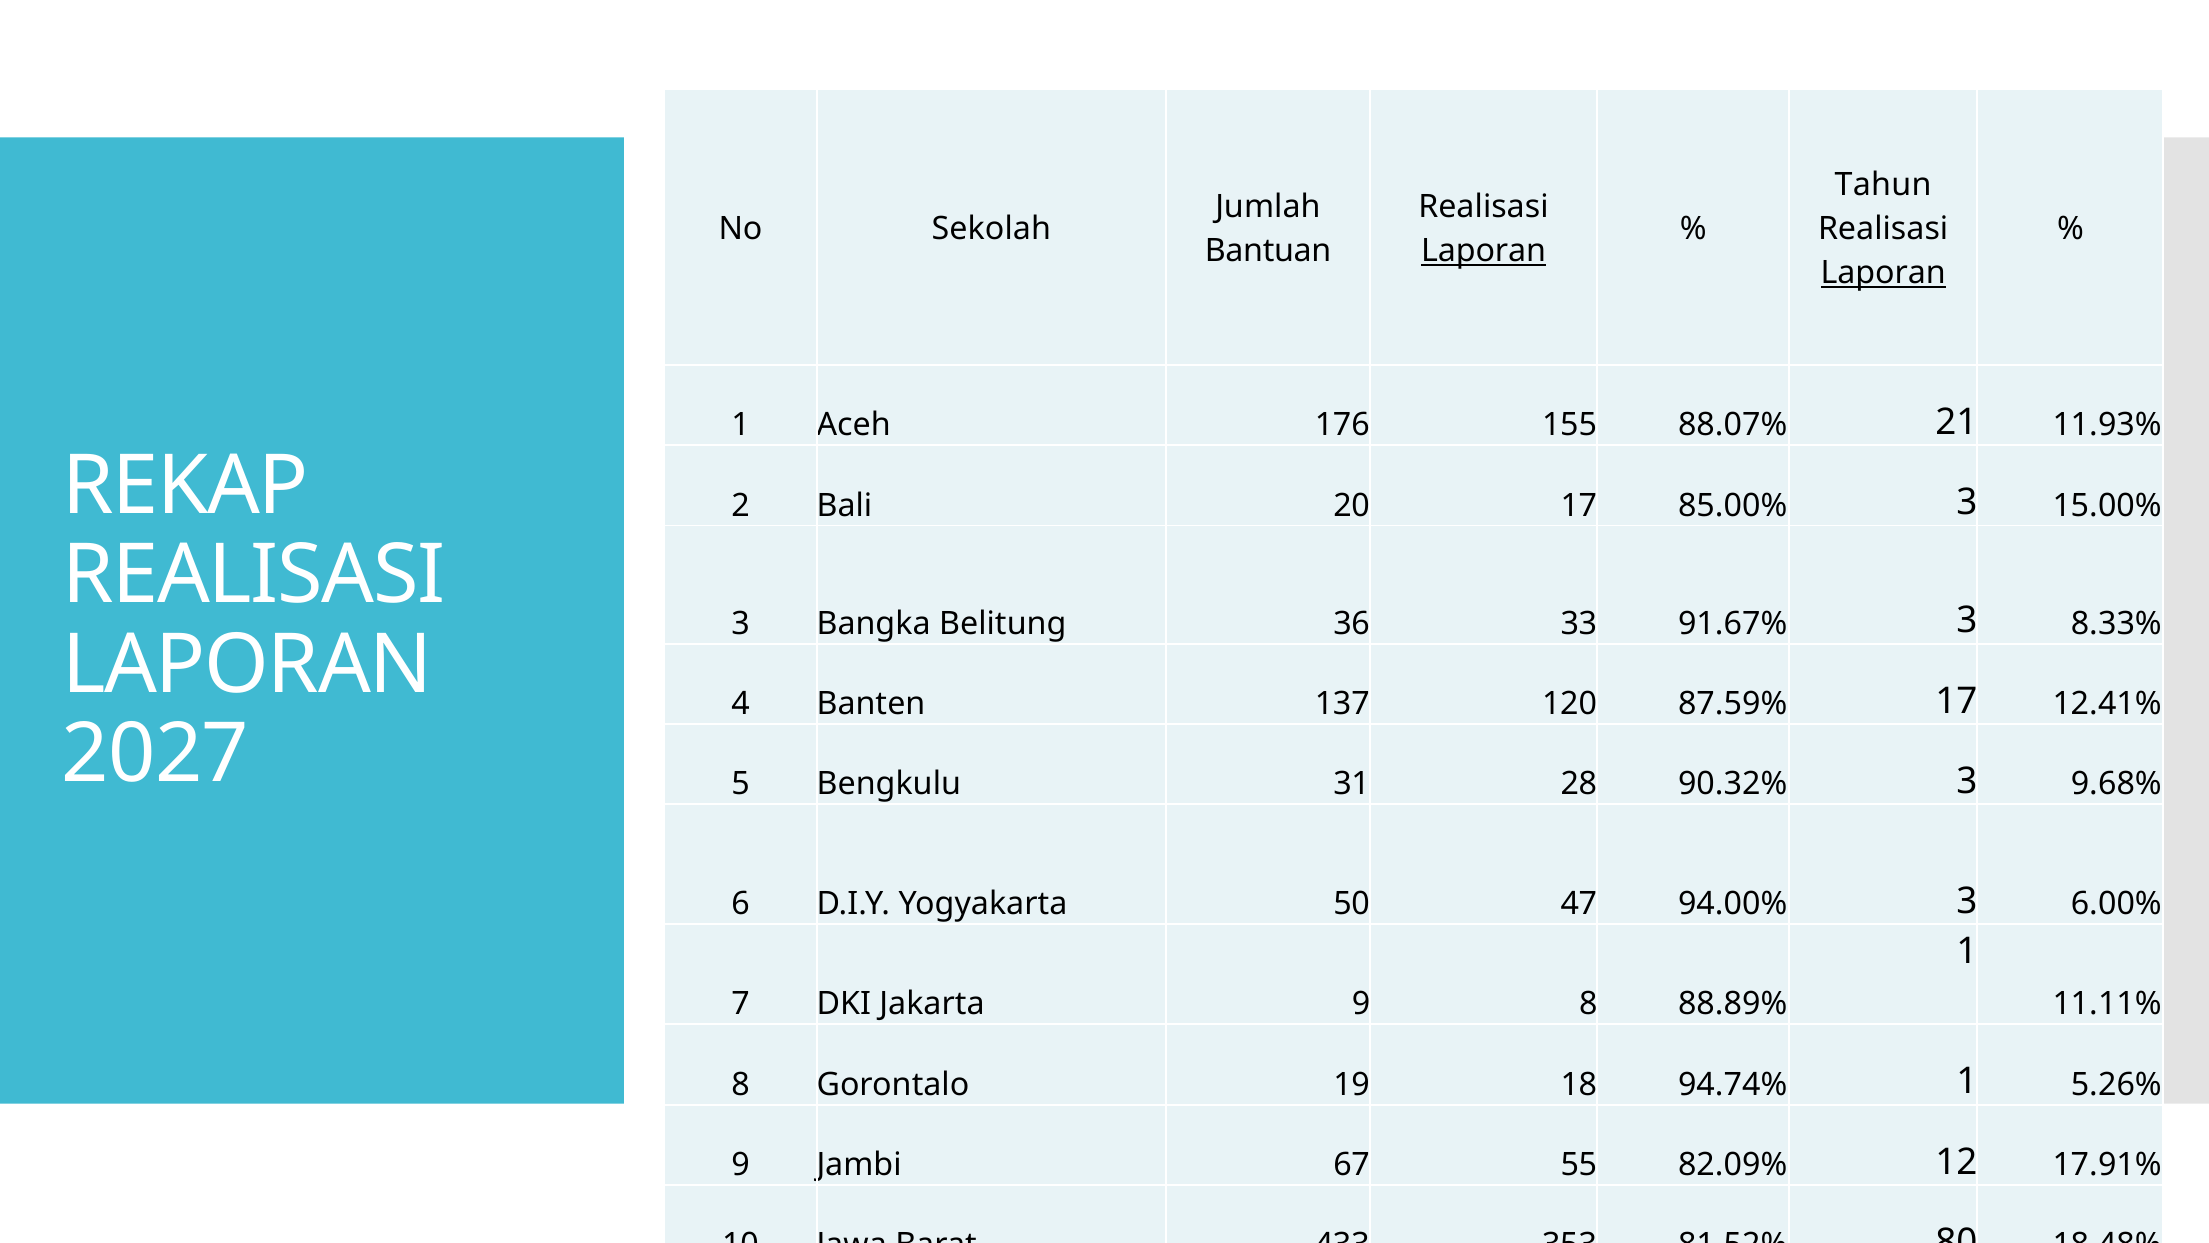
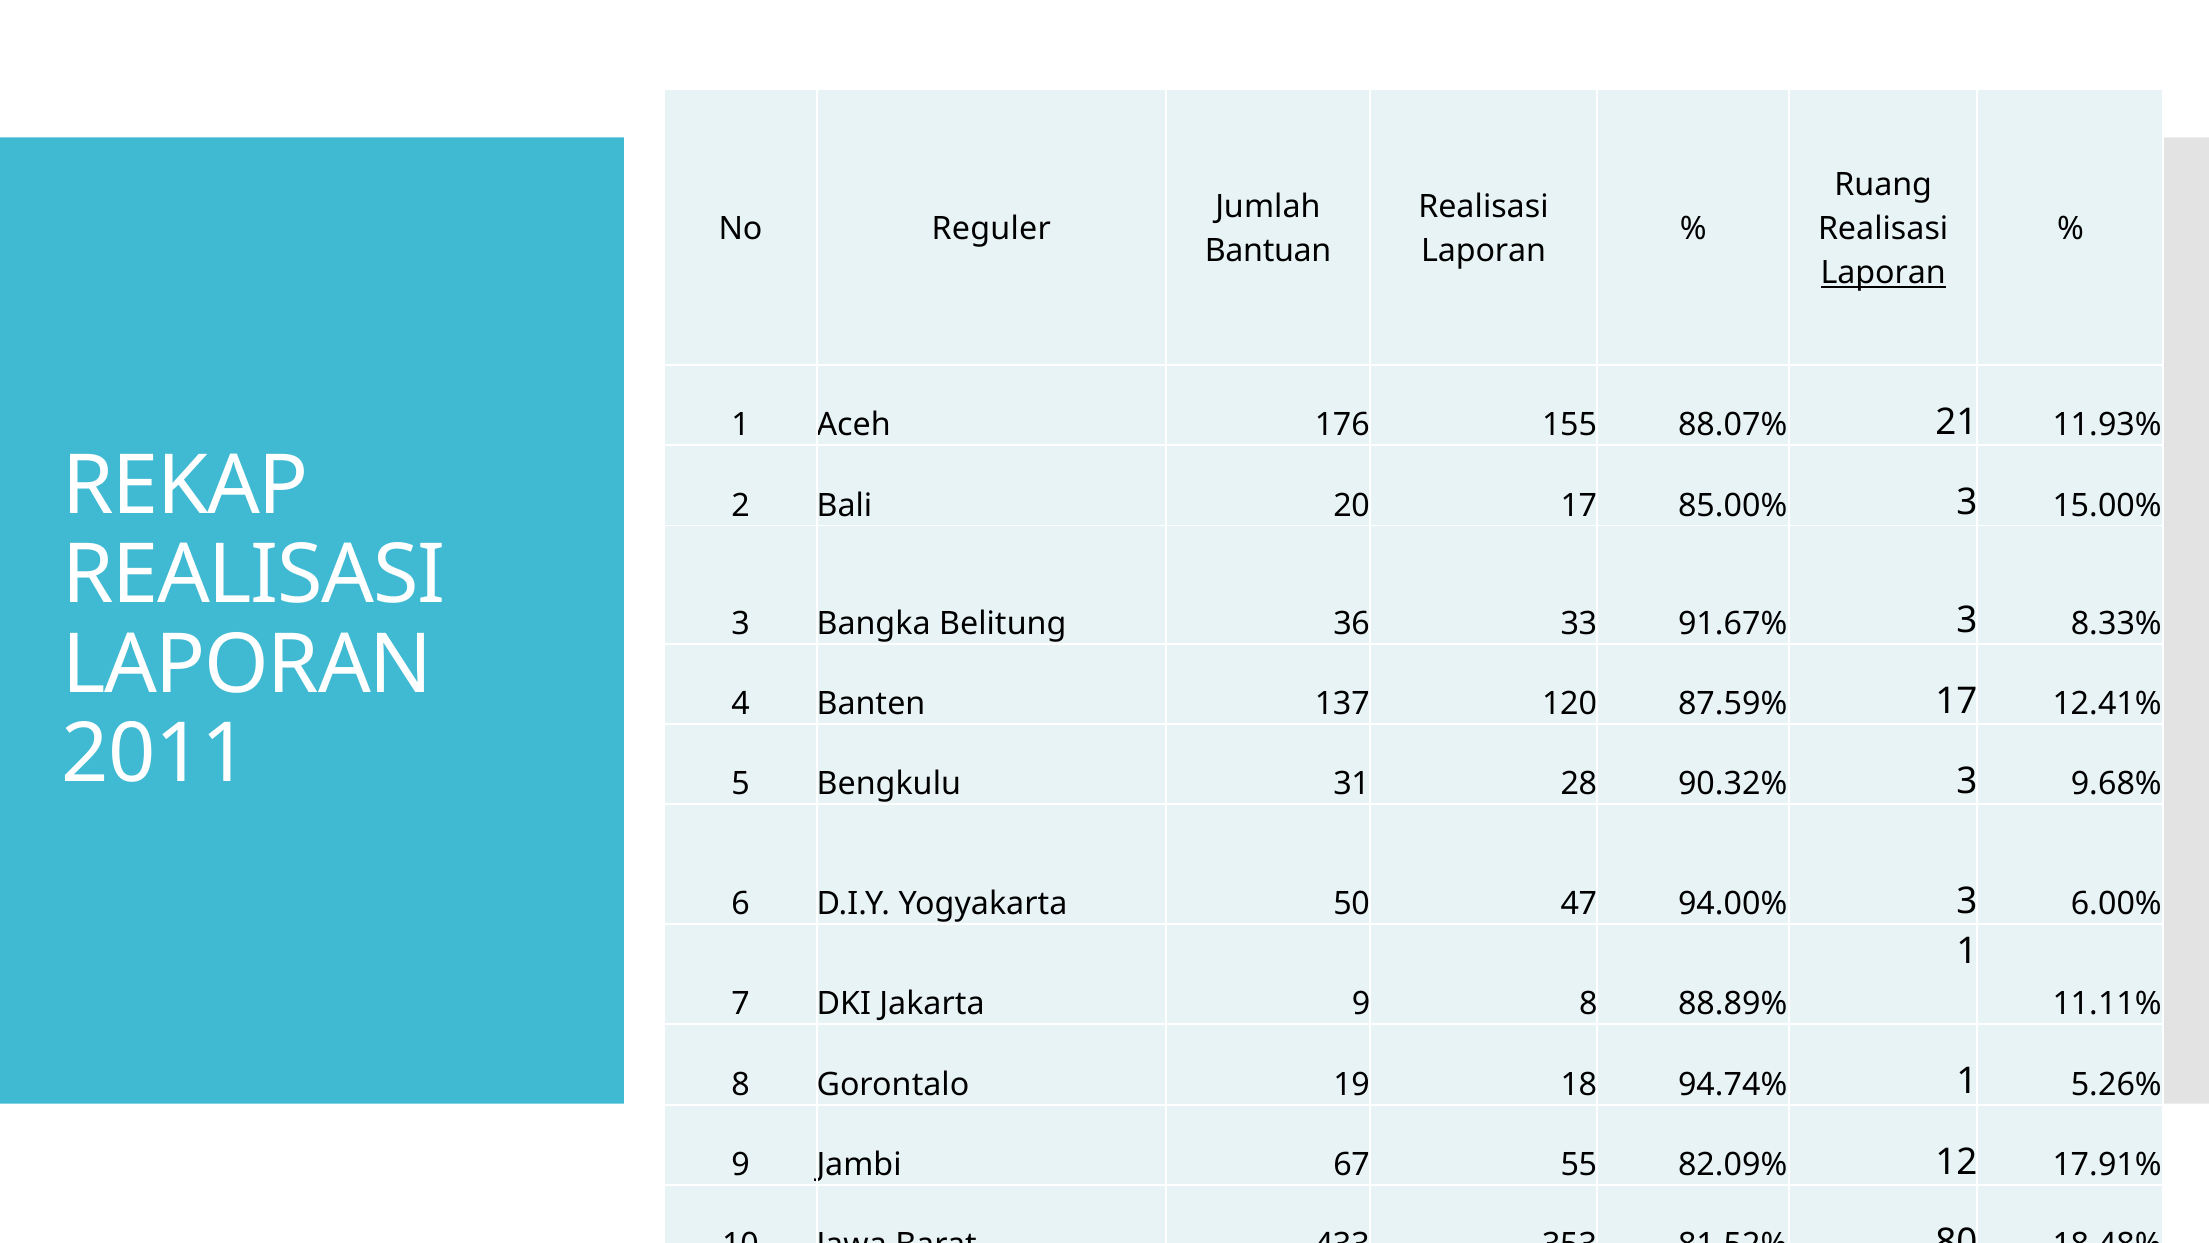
Tahun: Tahun -> Ruang (1883, 185)
Sekolah: Sekolah -> Reguler (991, 229)
Laporan underline: present -> none (1484, 251)
2027: 2027 -> 2011 (155, 754)
